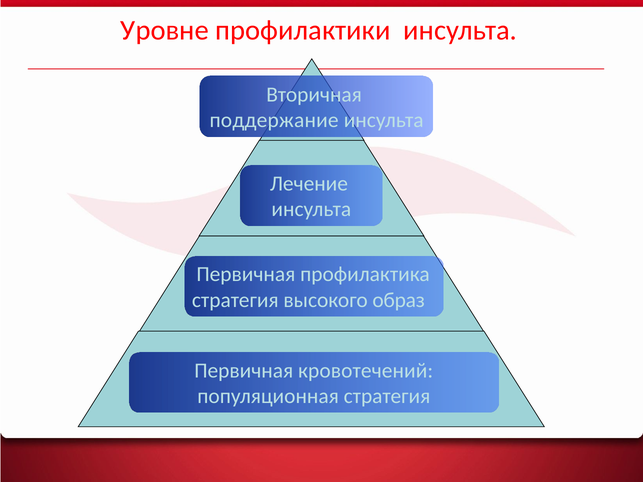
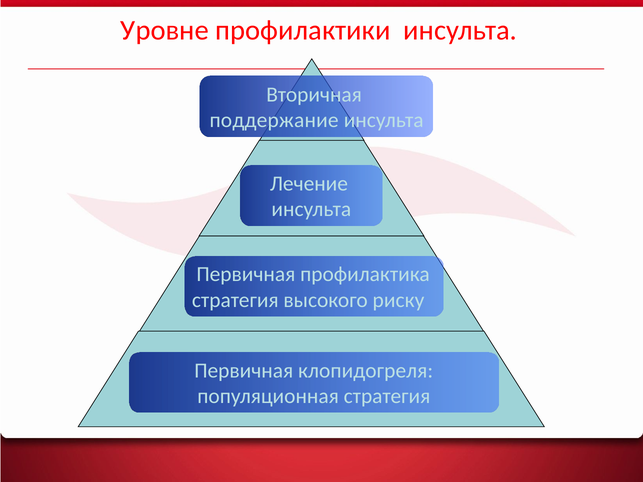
образ: образ -> риску (398, 300)
кровотечений: кровотечений -> клопидогреля (366, 371)
